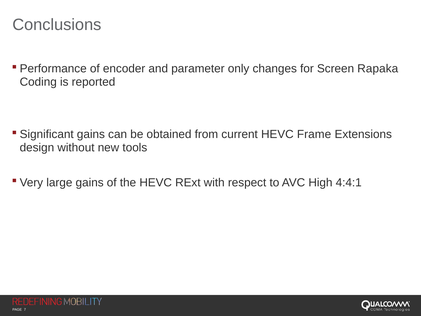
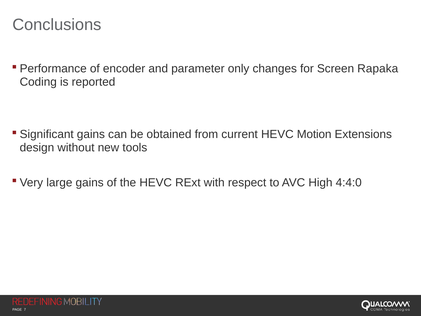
Frame: Frame -> Motion (314, 134)
4:4:1: 4:4:1 -> 4:4:0 (349, 182)
